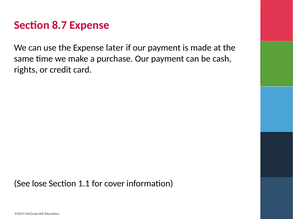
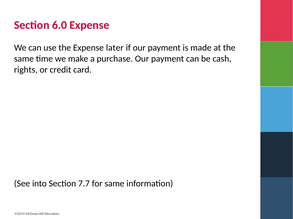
8.7: 8.7 -> 6.0 (59, 25)
lose: lose -> into (39, 184)
1.1: 1.1 -> 7.7 (84, 184)
for cover: cover -> same (114, 184)
